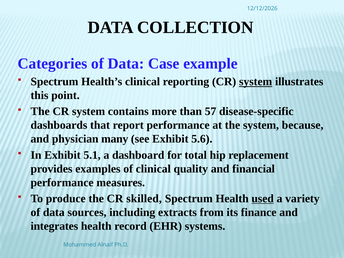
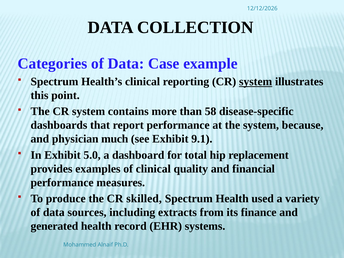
57: 57 -> 58 (211, 111)
many: many -> much (115, 139)
5.6: 5.6 -> 9.1 (202, 139)
5.1: 5.1 -> 5.0 (92, 155)
used underline: present -> none (263, 199)
integrates: integrates -> generated (54, 226)
